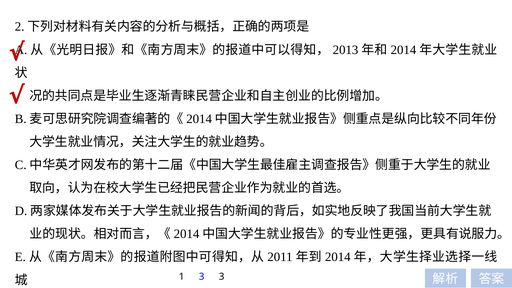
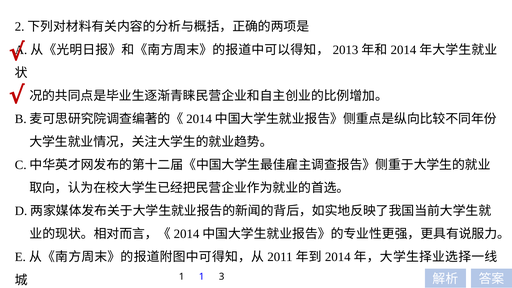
1 3: 3 -> 1 (202, 277)
